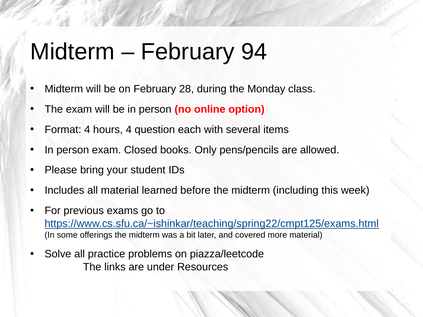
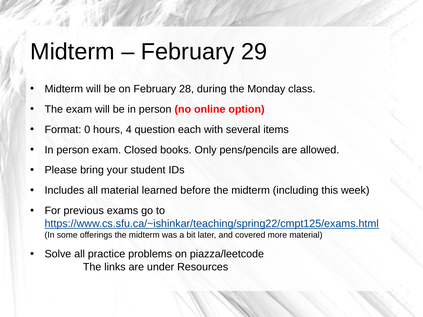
94: 94 -> 29 (254, 52)
Format 4: 4 -> 0 (87, 130)
